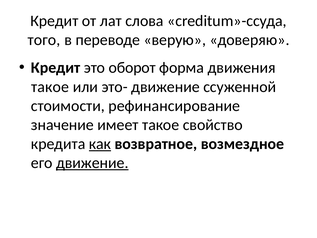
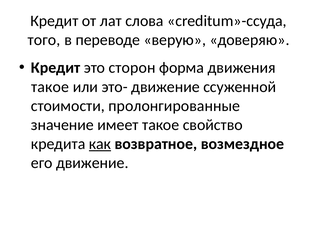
оборот: оборот -> сторон (132, 68)
рефинансирование: рефинансирование -> пролонгированные (174, 106)
движение underline: present -> none (92, 163)
